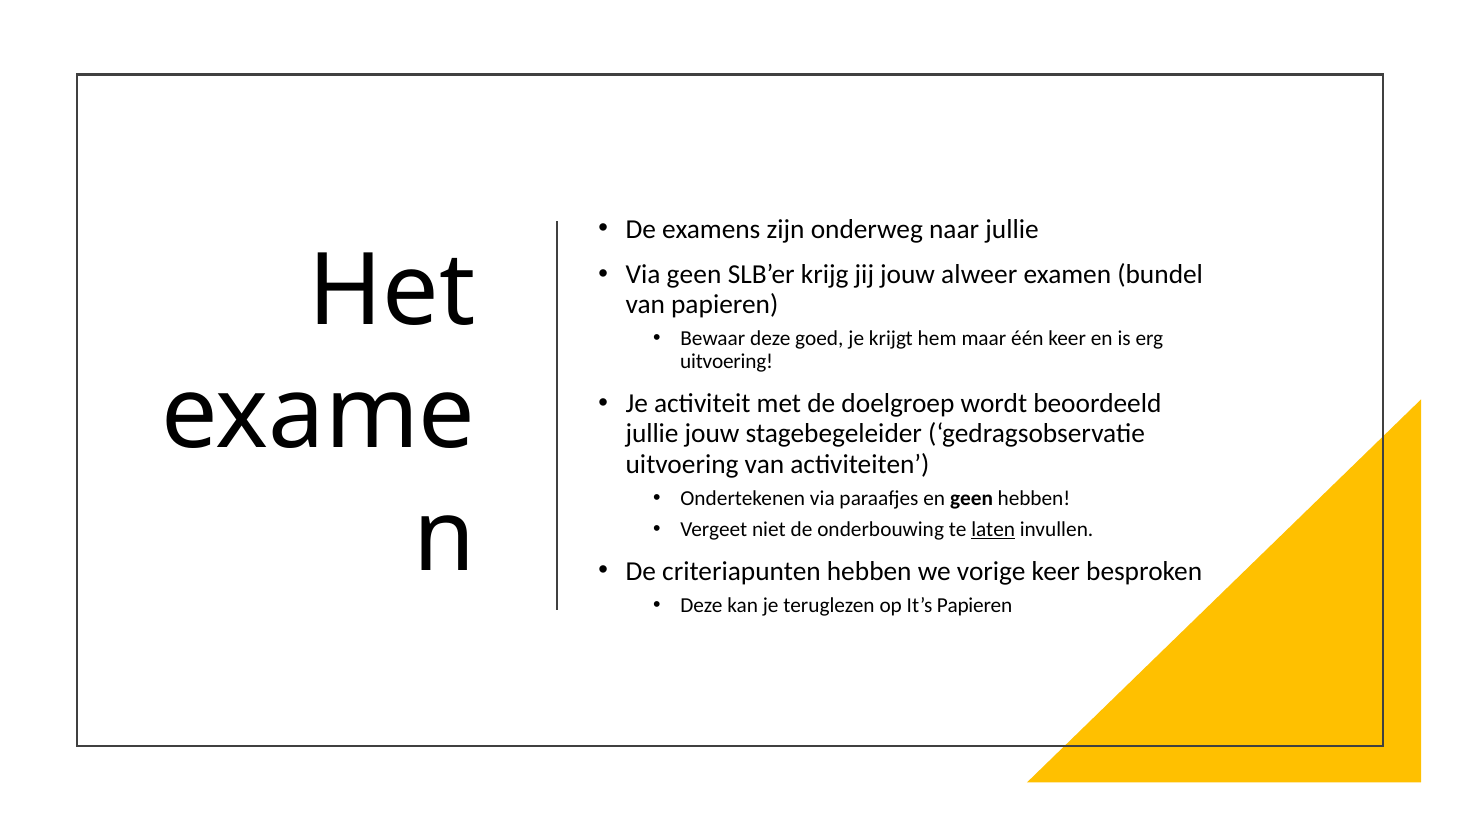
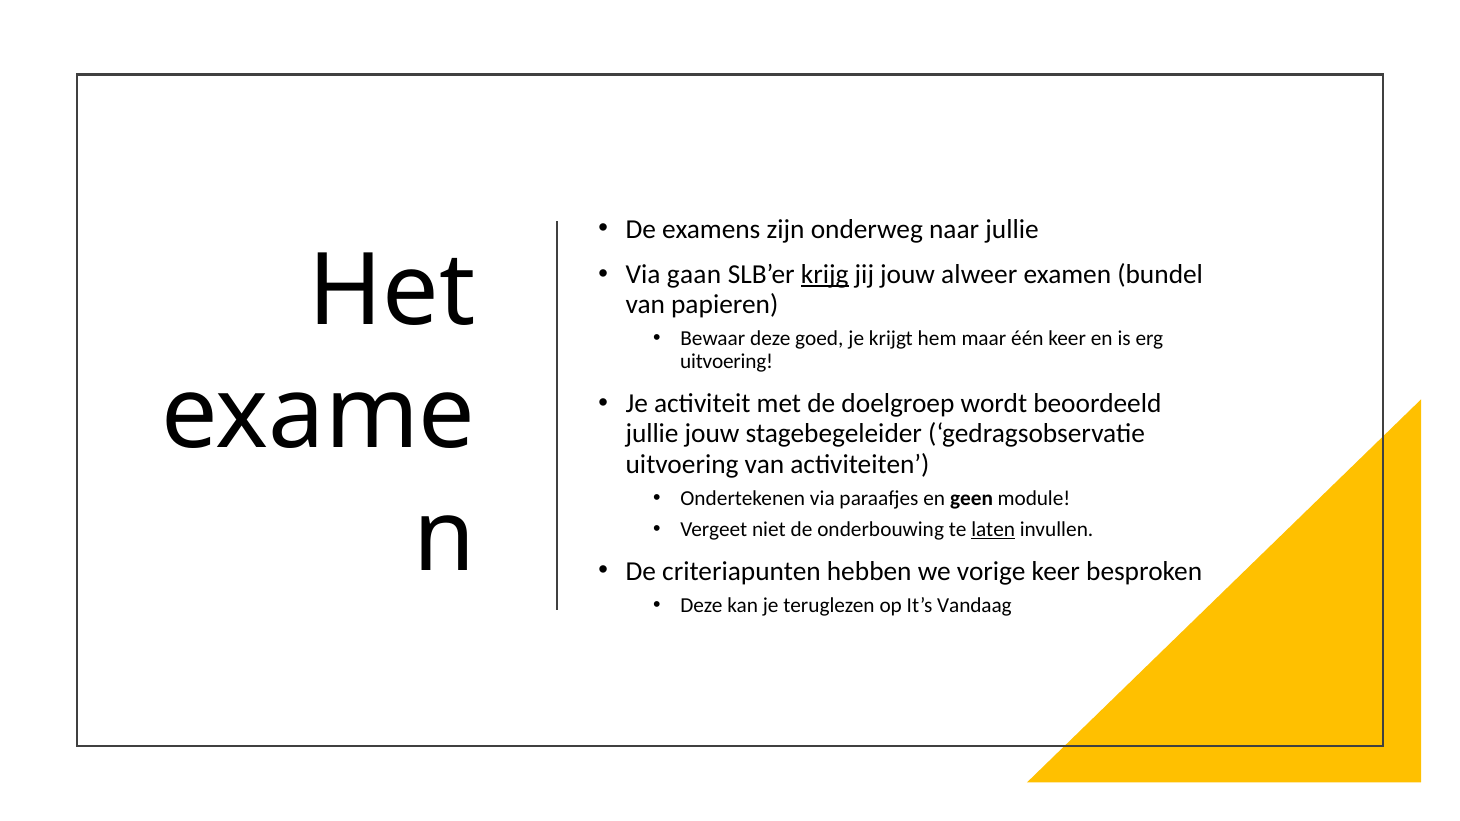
Via geen: geen -> gaan (694, 274)
krijg underline: none -> present (825, 274)
geen hebben: hebben -> module (1034, 498)
It’s Papieren: Papieren -> Vandaag (974, 606)
